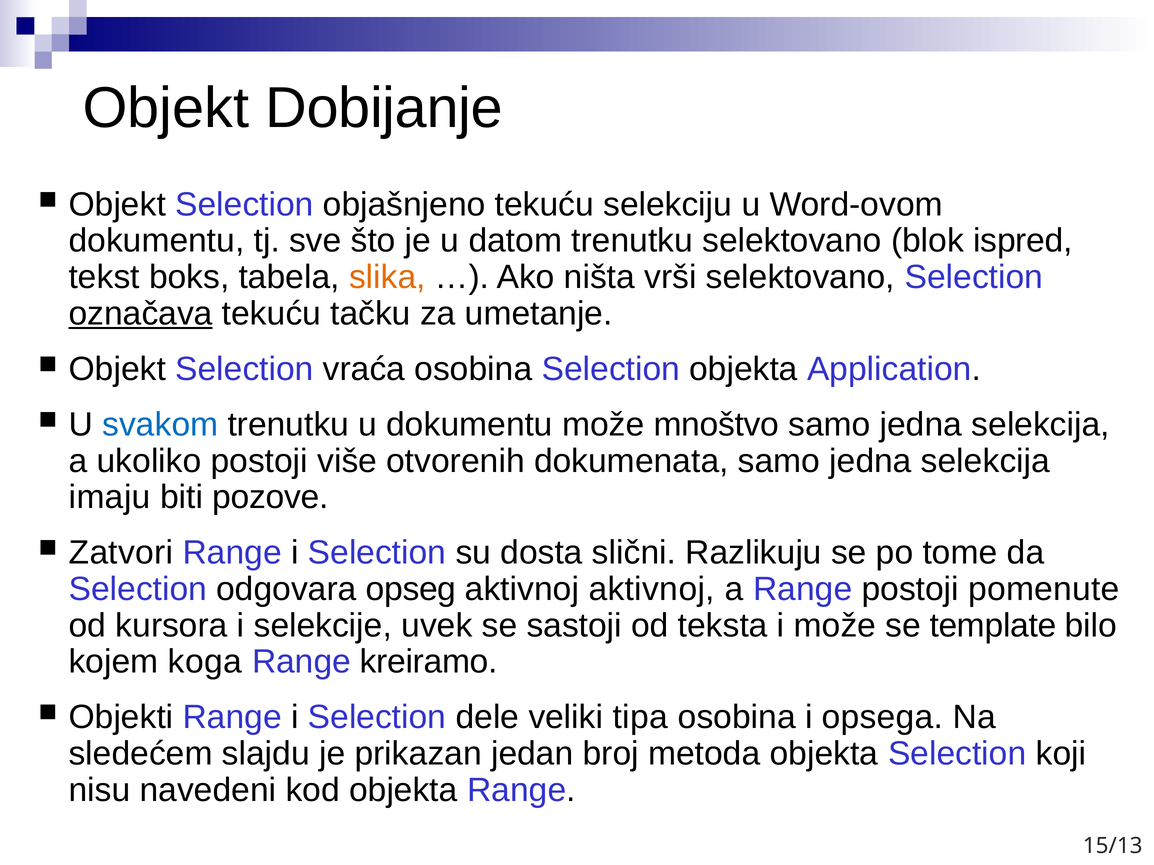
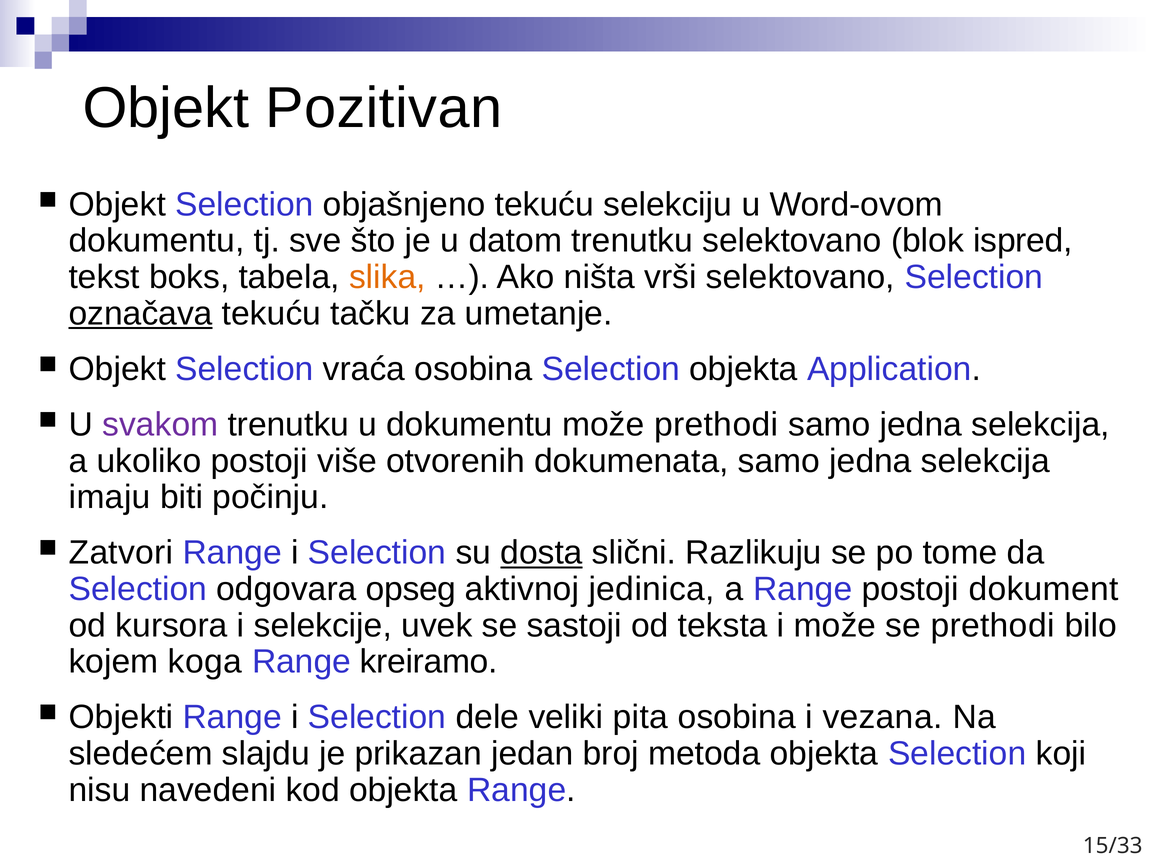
Dobijanje: Dobijanje -> Pozitivan (384, 108)
svakom colour: blue -> purple (160, 425)
može mnoštvo: mnoštvo -> prethodi (716, 425)
pozove: pozove -> počinju (270, 498)
dosta underline: none -> present (542, 553)
aktivnoj aktivnoj: aktivnoj -> jedinica (652, 589)
pomenute: pomenute -> dokument (1044, 589)
se template: template -> prethodi (993, 626)
tipa: tipa -> pita (640, 718)
opsega: opsega -> vezana (882, 718)
15/13: 15/13 -> 15/33 (1113, 846)
